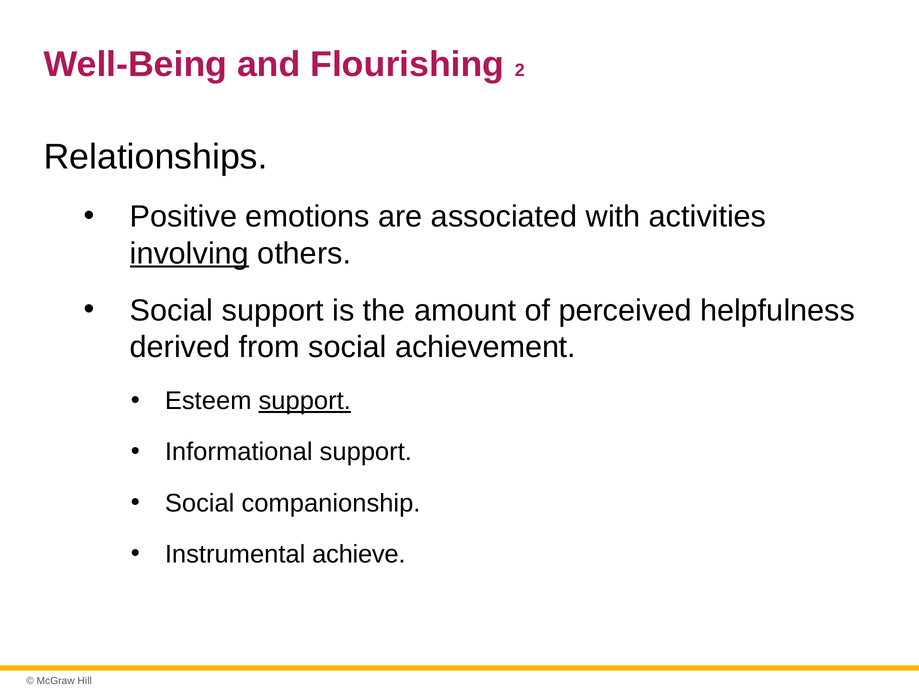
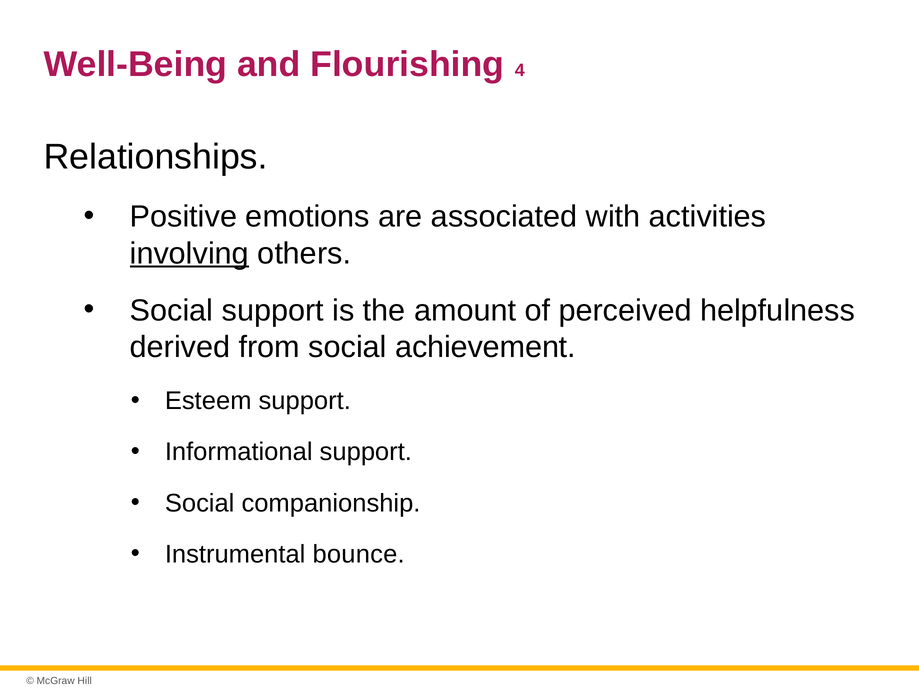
2: 2 -> 4 (520, 70)
support underline: present -> none (305, 401)
achieve: achieve -> bounce (359, 554)
